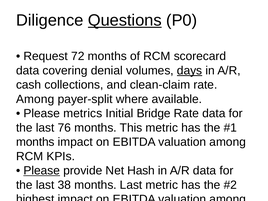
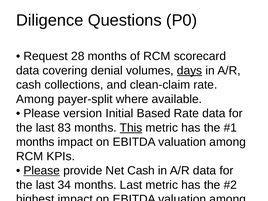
Questions underline: present -> none (125, 20)
72: 72 -> 28 (78, 56)
metrics: metrics -> version (83, 113)
Bridge: Bridge -> Based (154, 113)
76: 76 -> 83 (64, 128)
This underline: none -> present (131, 128)
Net Hash: Hash -> Cash (141, 171)
38: 38 -> 34 (64, 185)
